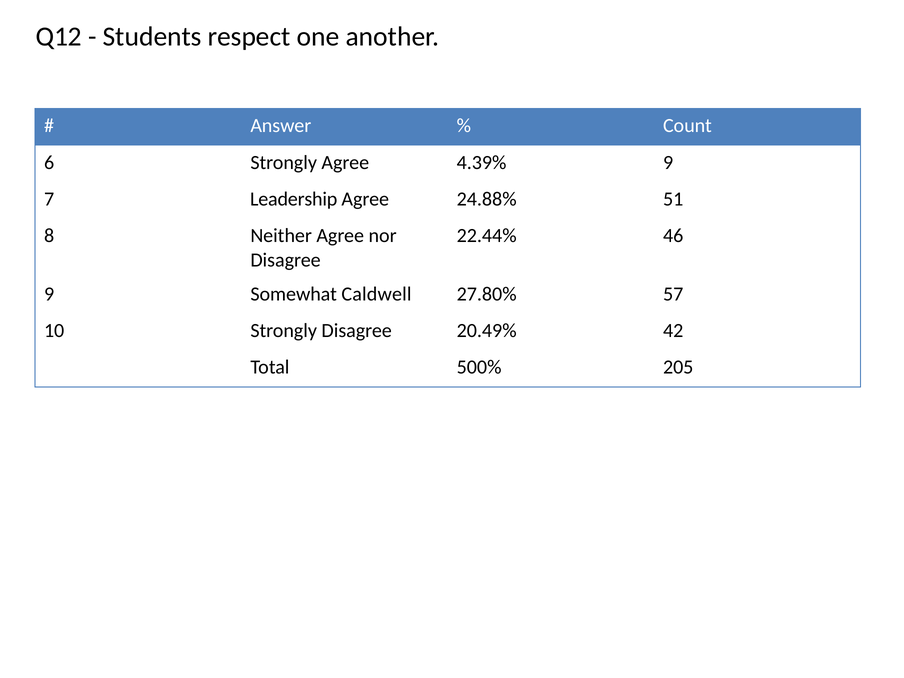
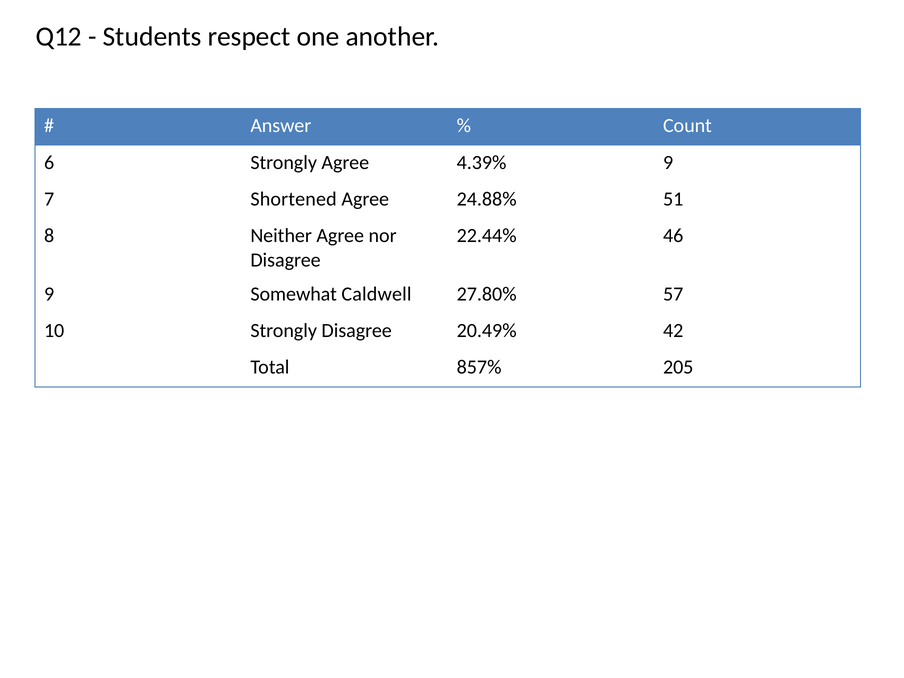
Leadership: Leadership -> Shortened (294, 199)
500%: 500% -> 857% (479, 367)
